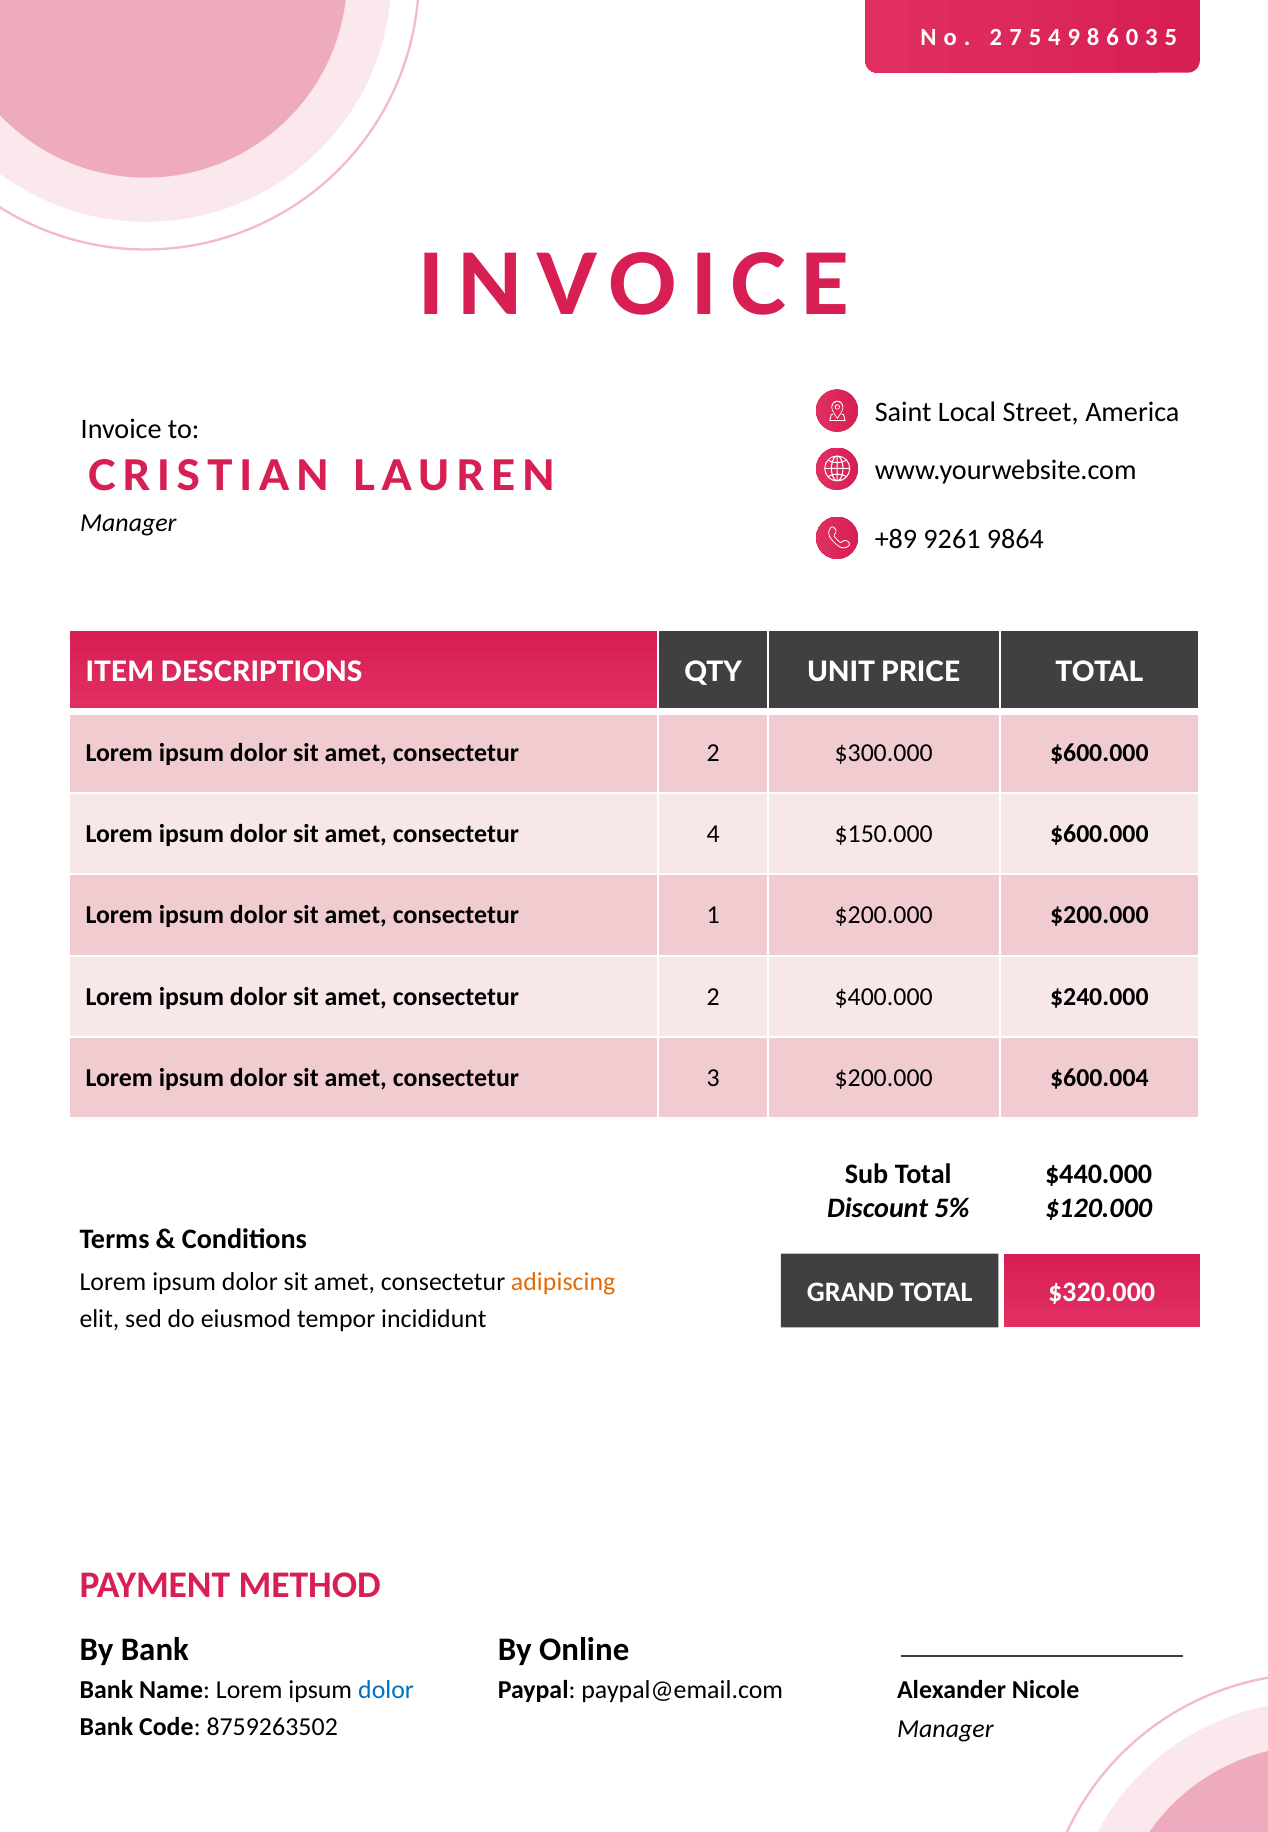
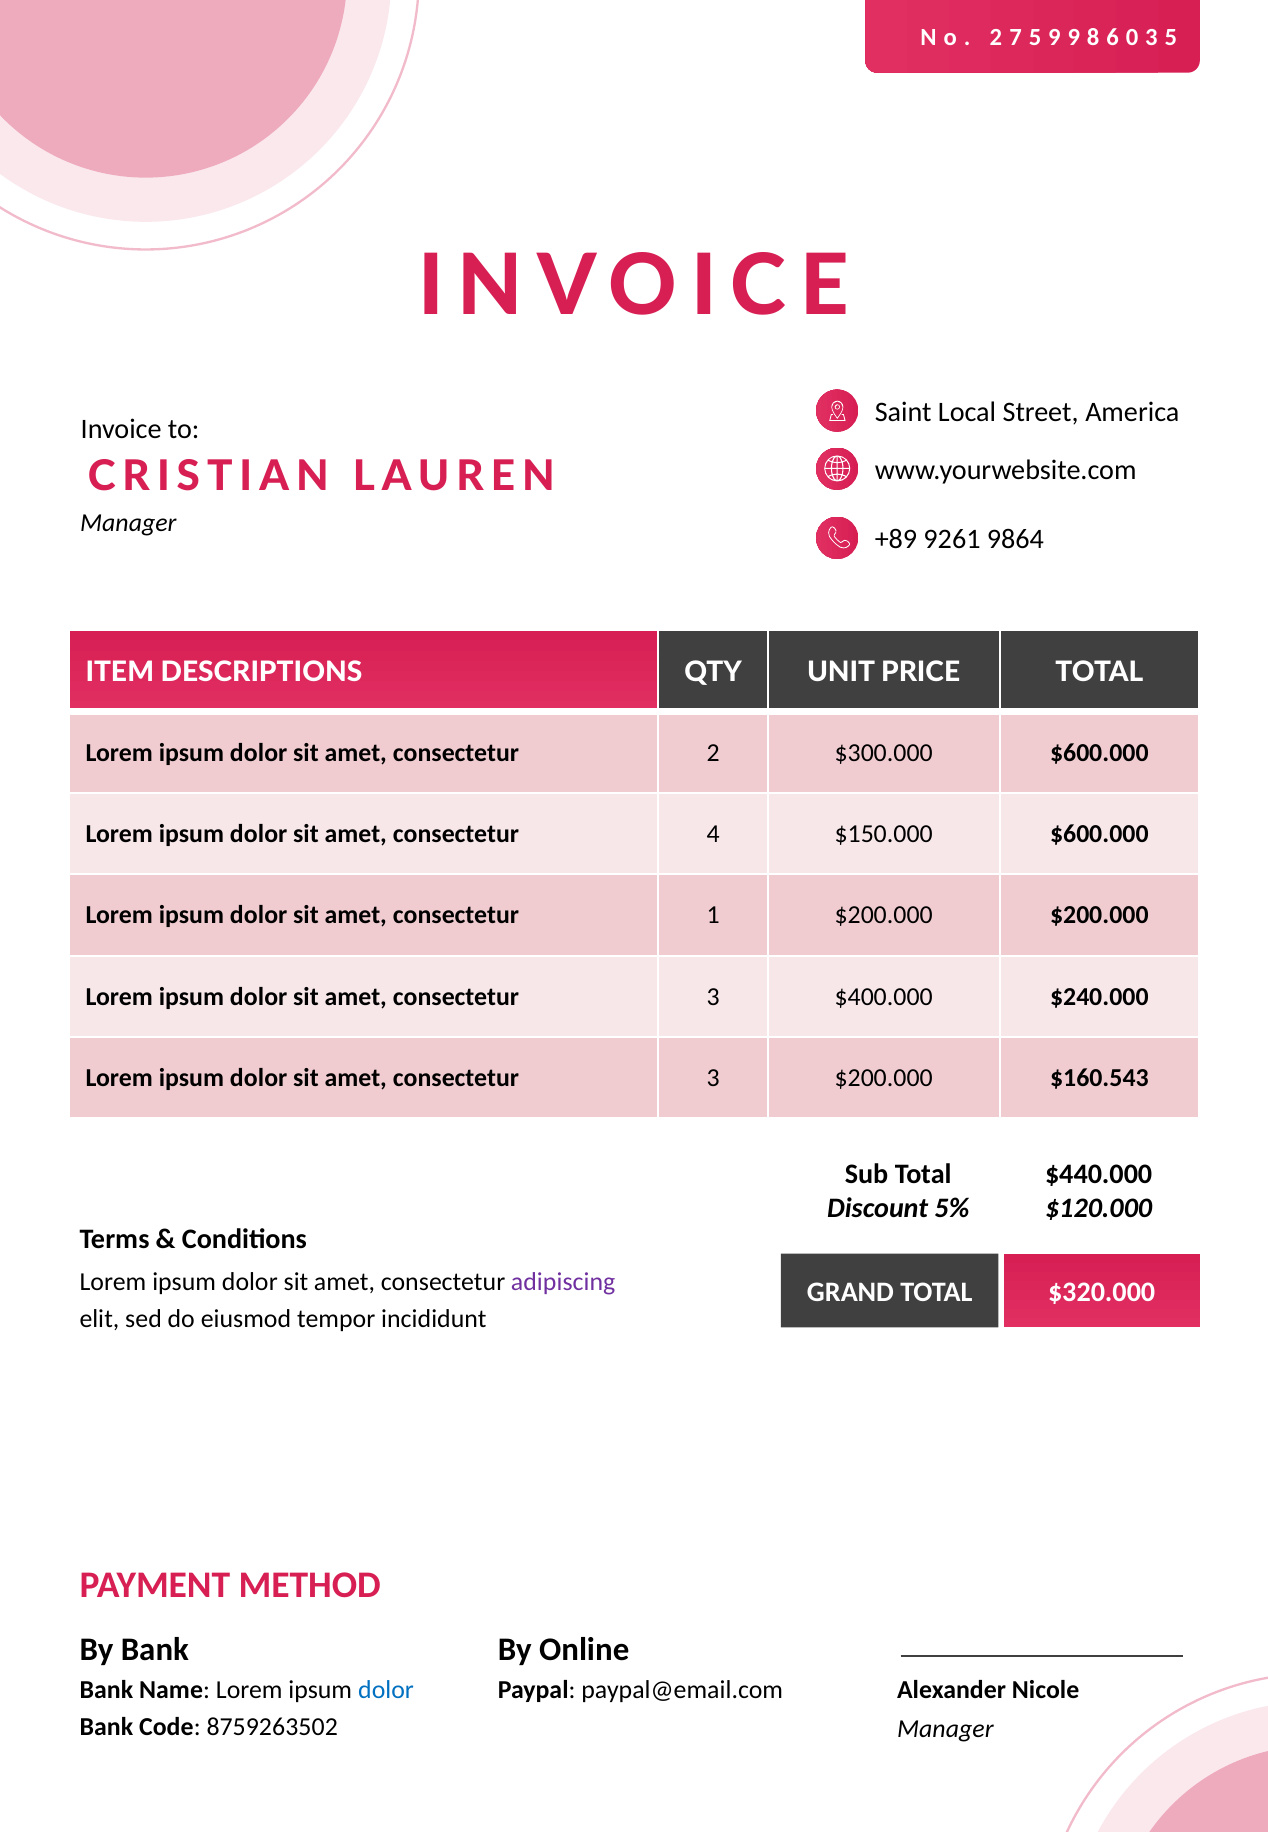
4: 4 -> 9 (1054, 38)
2: 2 -> 3 (713, 996)
$600.004: $600.004 -> $160.543 (1099, 1078)
adipiscing colour: orange -> purple (563, 1281)
